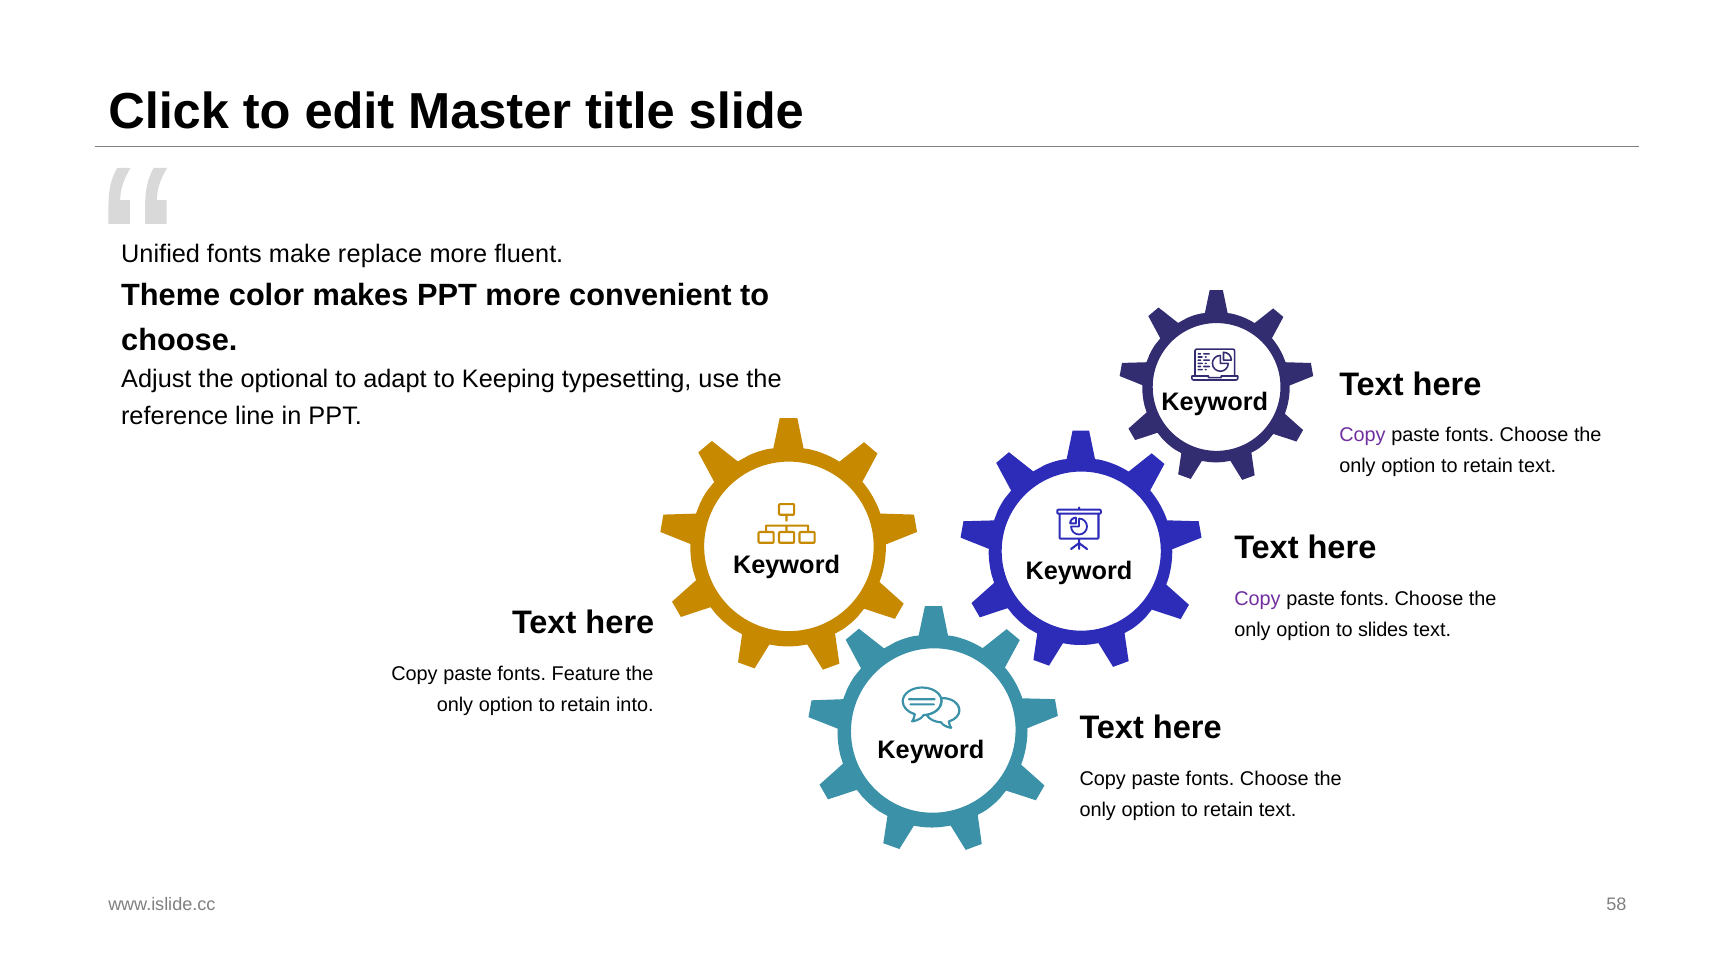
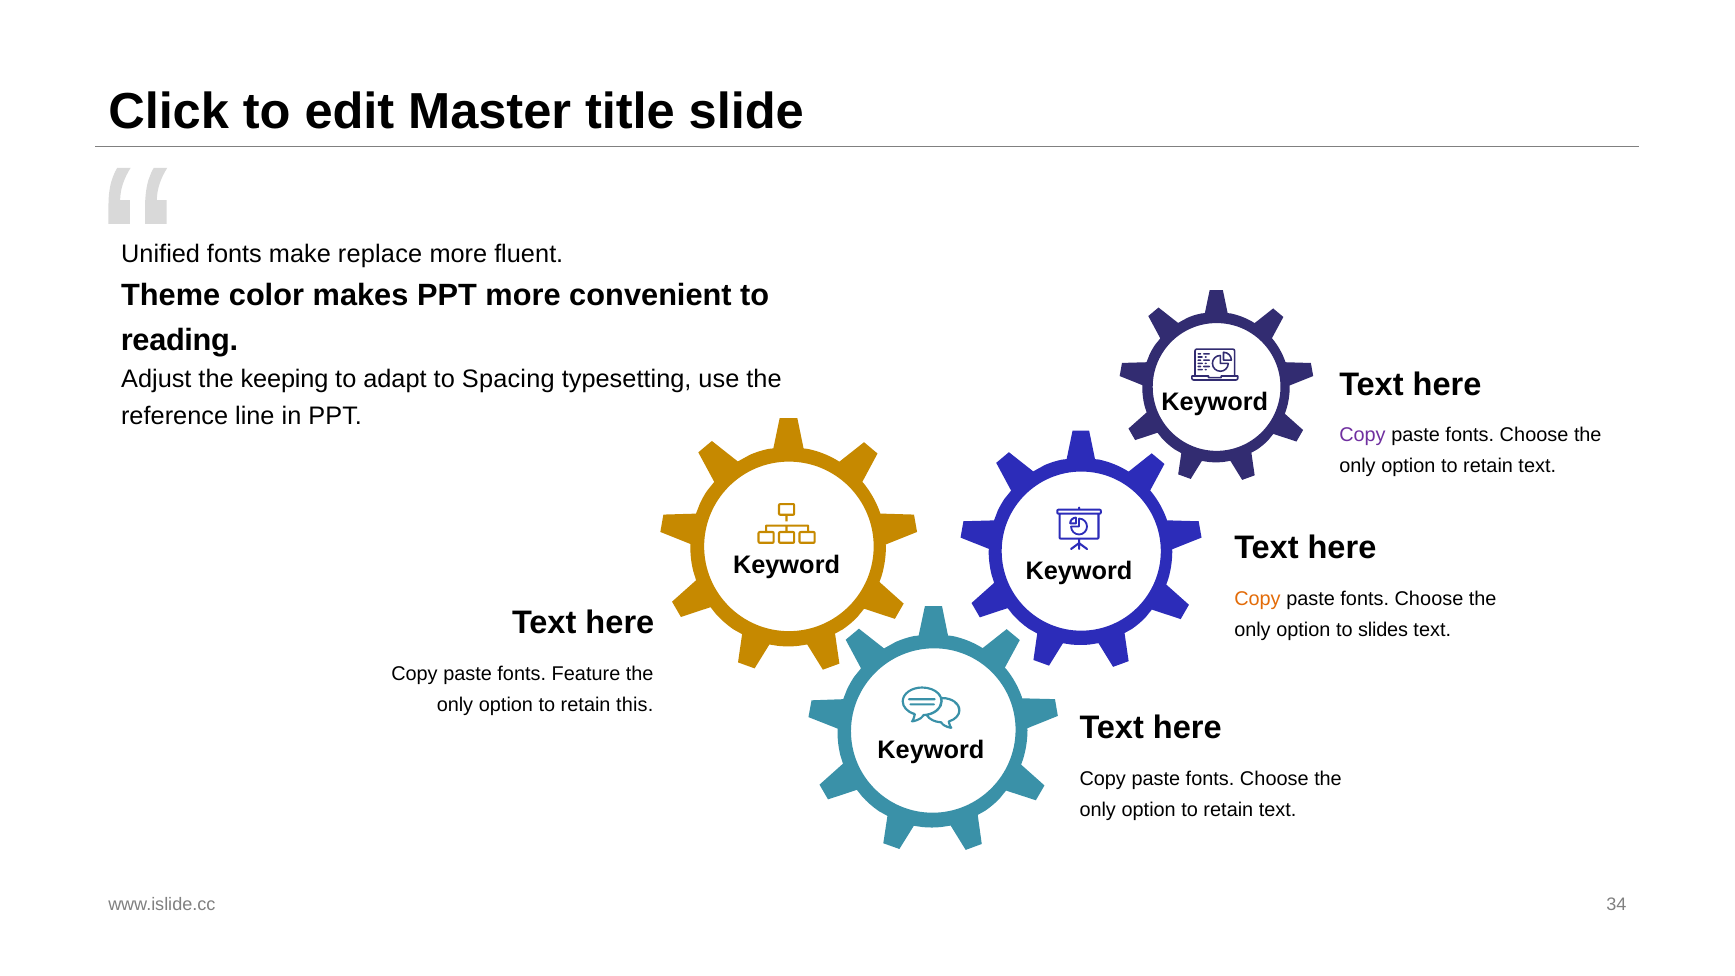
choose: choose -> reading (179, 340)
optional: optional -> keeping (285, 379)
Keeping: Keeping -> Spacing (508, 379)
Copy colour: purple -> orange (1257, 599)
into: into -> this (635, 705)
58: 58 -> 34 (1617, 904)
